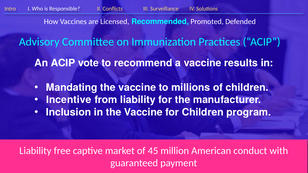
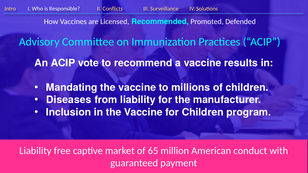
Incentive: Incentive -> Diseases (69, 100)
45: 45 -> 65 (153, 151)
